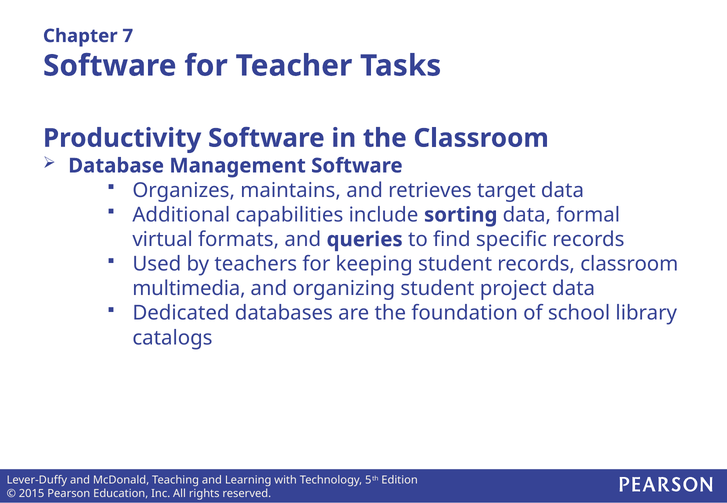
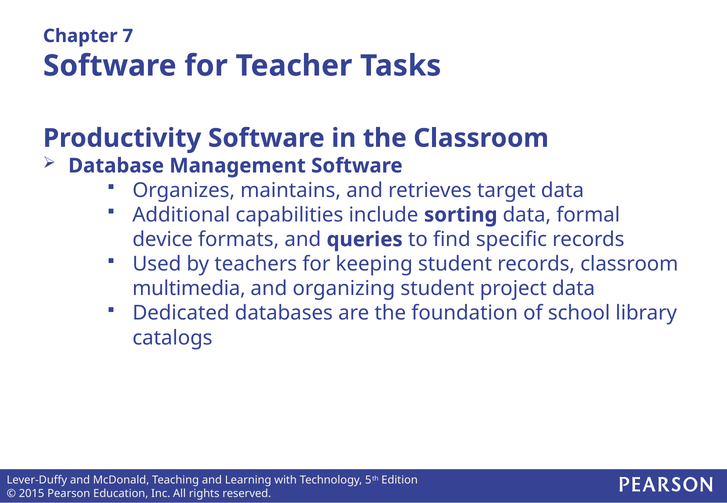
virtual: virtual -> device (163, 240)
